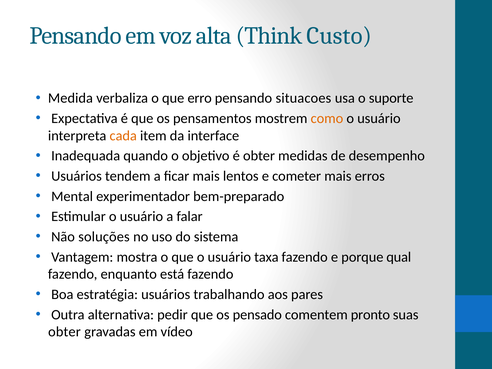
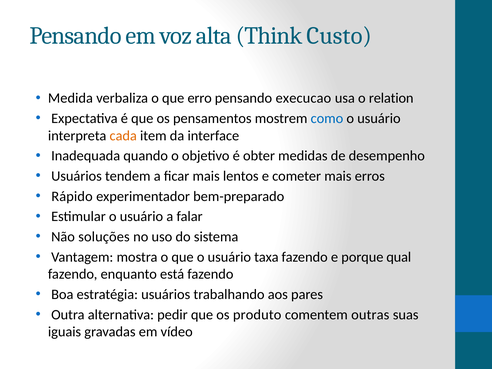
situacoes: situacoes -> execucao (303, 98)
suporte: suporte -> relation (391, 98)
como colour: orange -> blue (327, 118)
Mental: Mental -> Rápido (72, 196)
pensado: pensado -> produto (257, 315)
pronto: pronto -> outras (370, 315)
obter: obter -> iguais (65, 332)
